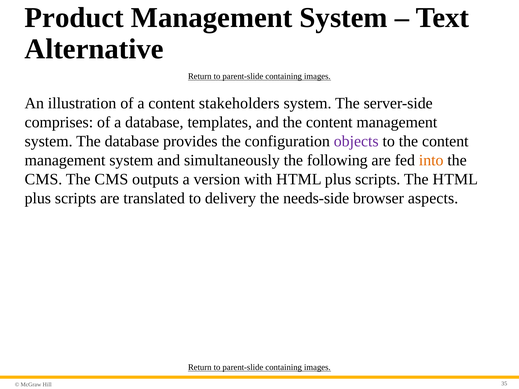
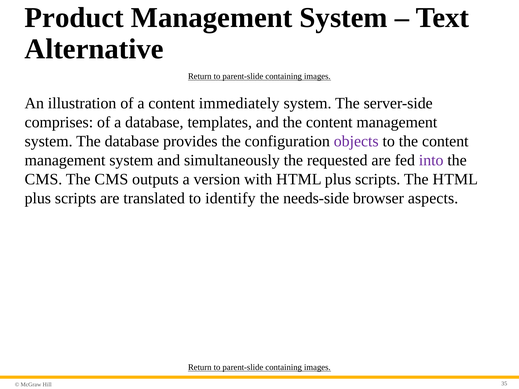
stakeholders: stakeholders -> immediately (239, 103)
following: following -> requested (337, 160)
into colour: orange -> purple (431, 160)
delivery: delivery -> identify (230, 198)
